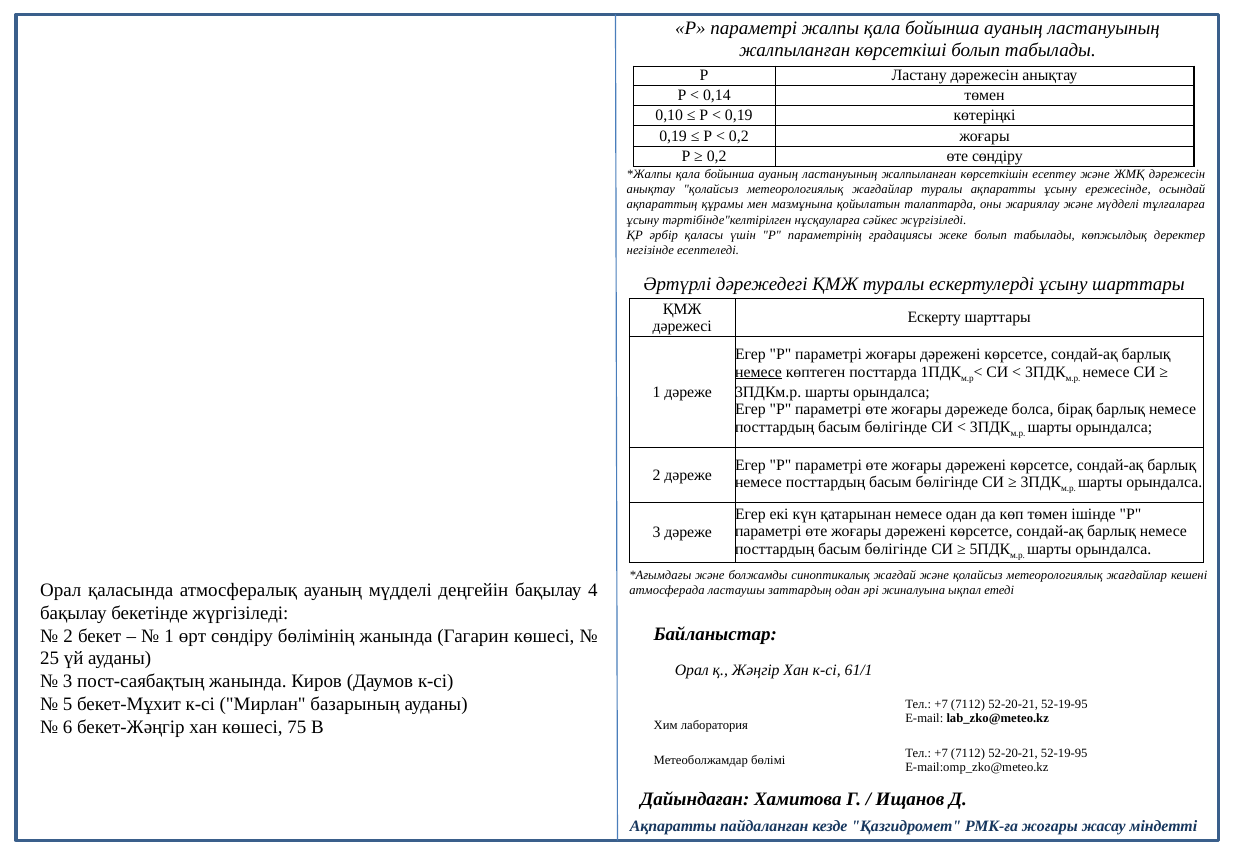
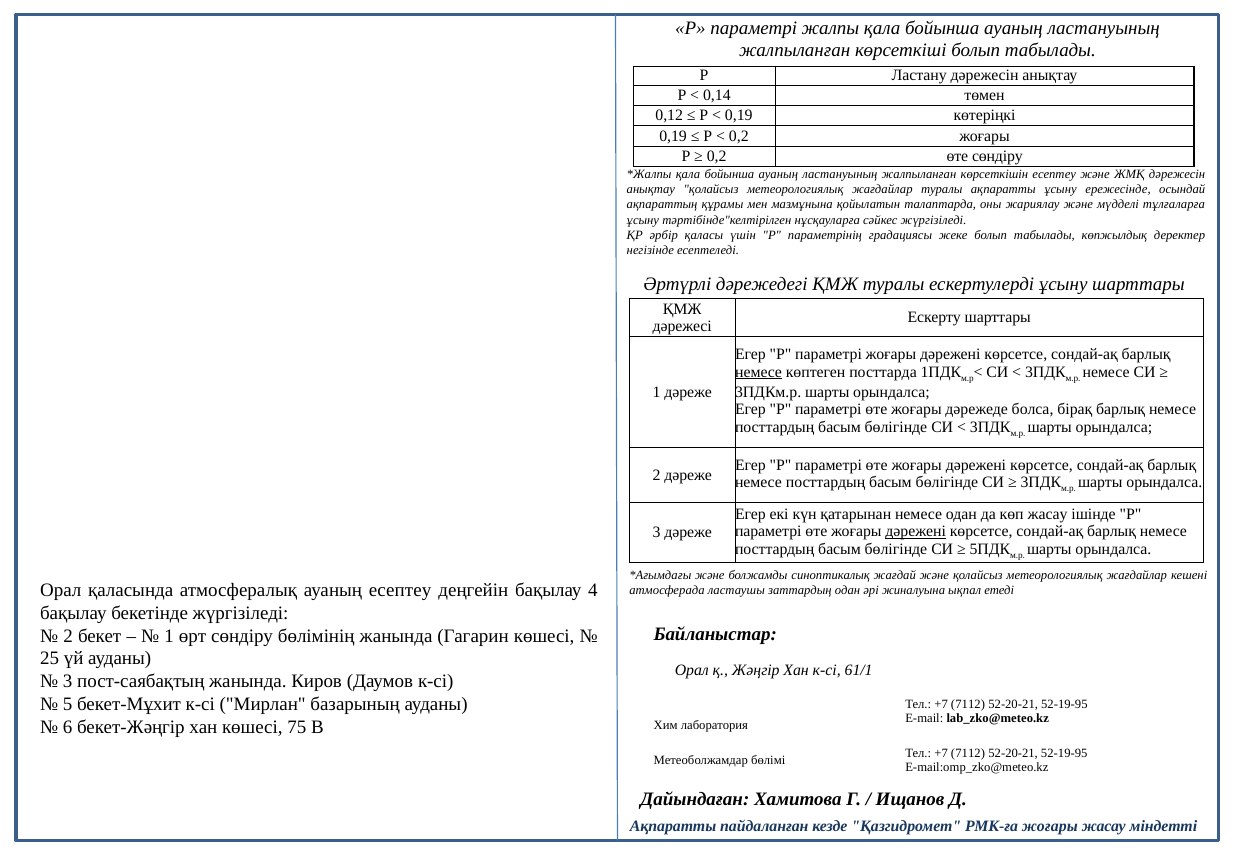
0,10: 0,10 -> 0,12 (669, 116)
көп төмен: төмен -> жасау (1048, 514)
дәрежені underline: none -> present (916, 531)
ауаның мүдделі: мүдделі -> есептеу (400, 590)
